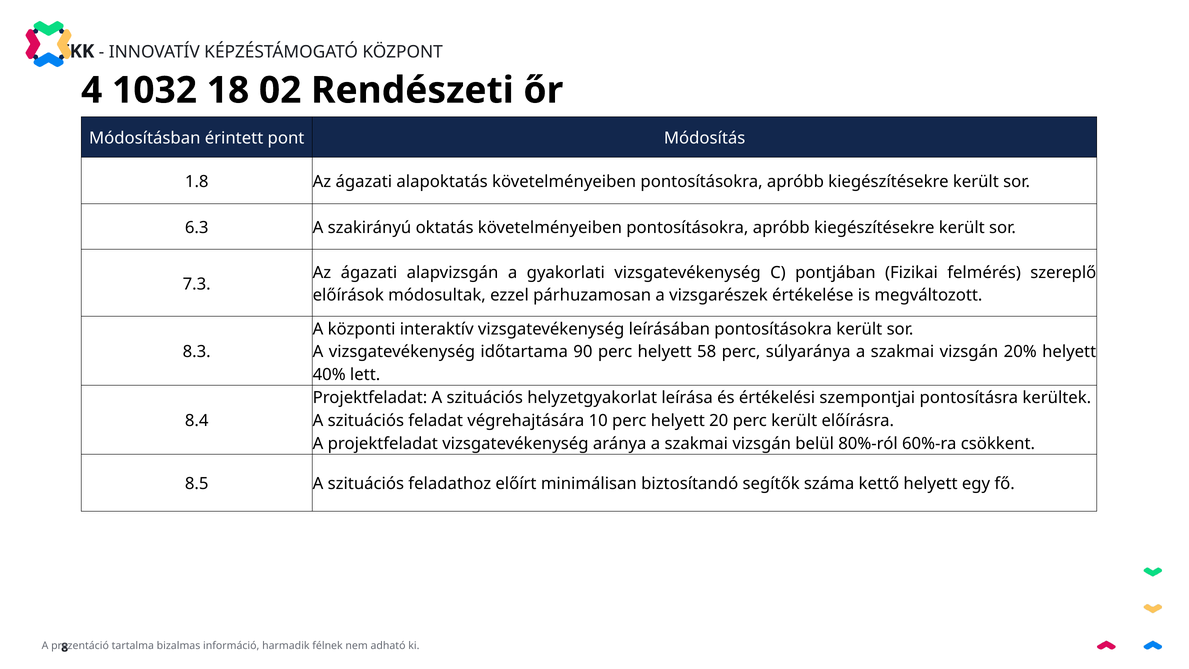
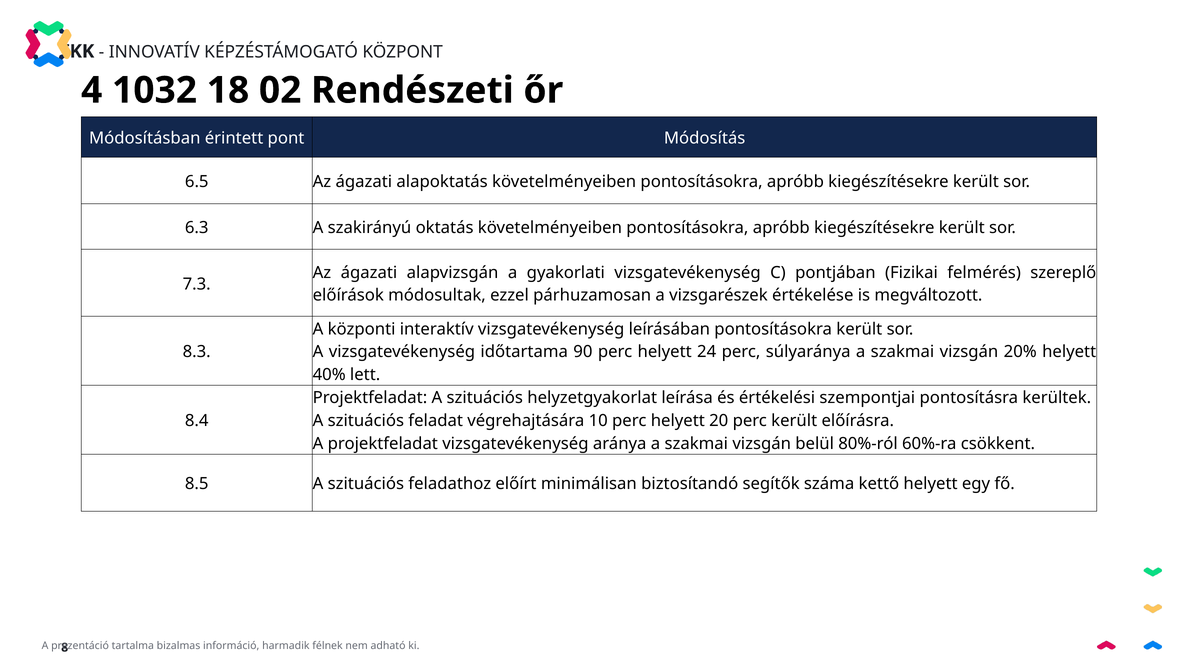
1.8: 1.8 -> 6.5 (197, 181)
58: 58 -> 24 (707, 352)
